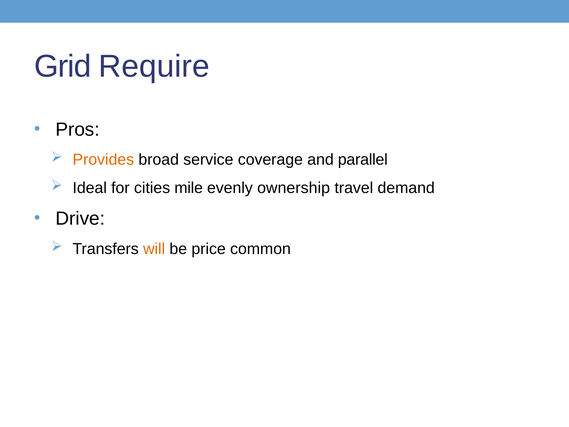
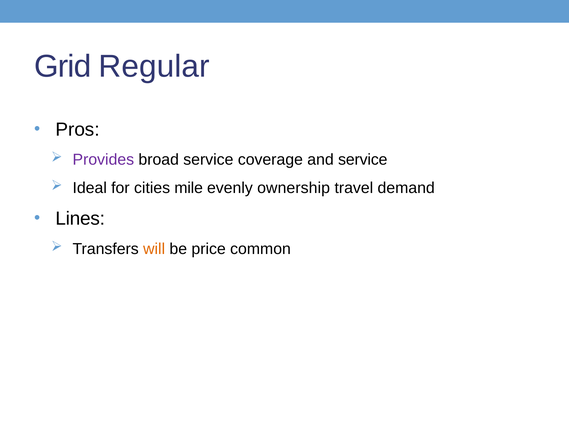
Require: Require -> Regular (154, 66)
Provides colour: orange -> purple (103, 159)
and parallel: parallel -> service (363, 159)
Drive: Drive -> Lines (80, 219)
